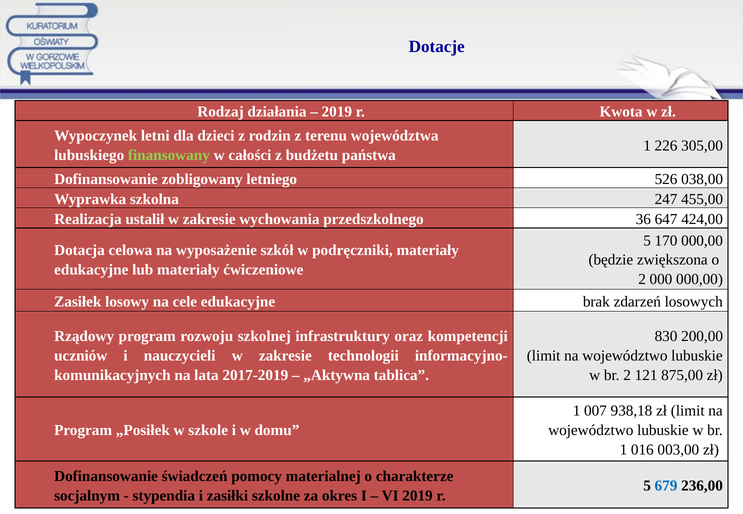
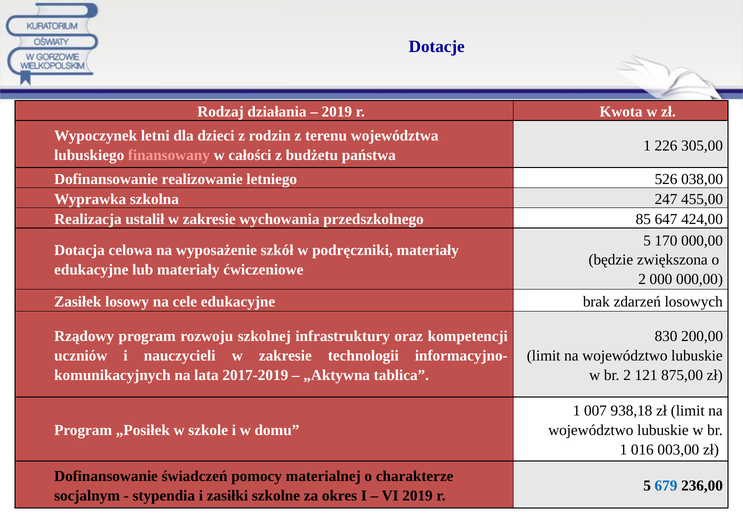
finansowany colour: light green -> pink (169, 155)
zobligowany: zobligowany -> realizowanie (202, 179)
36: 36 -> 85 (643, 219)
